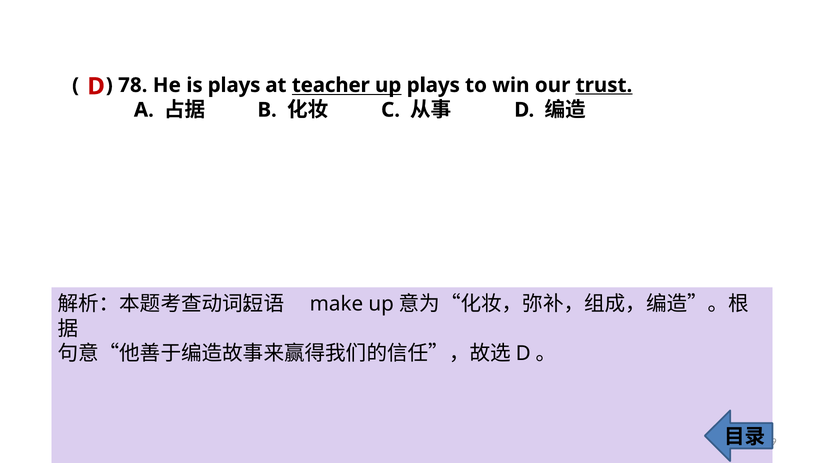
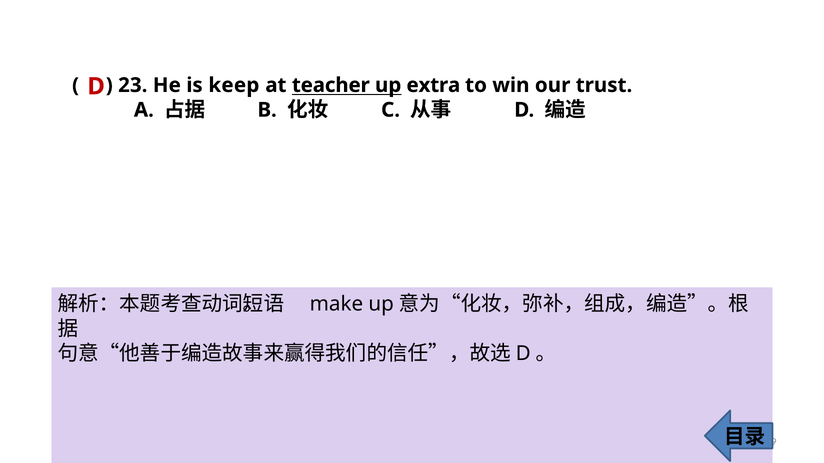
78: 78 -> 23 (133, 85)
is plays: plays -> keep (234, 85)
up plays: plays -> extra (433, 85)
trust underline: present -> none (604, 85)
